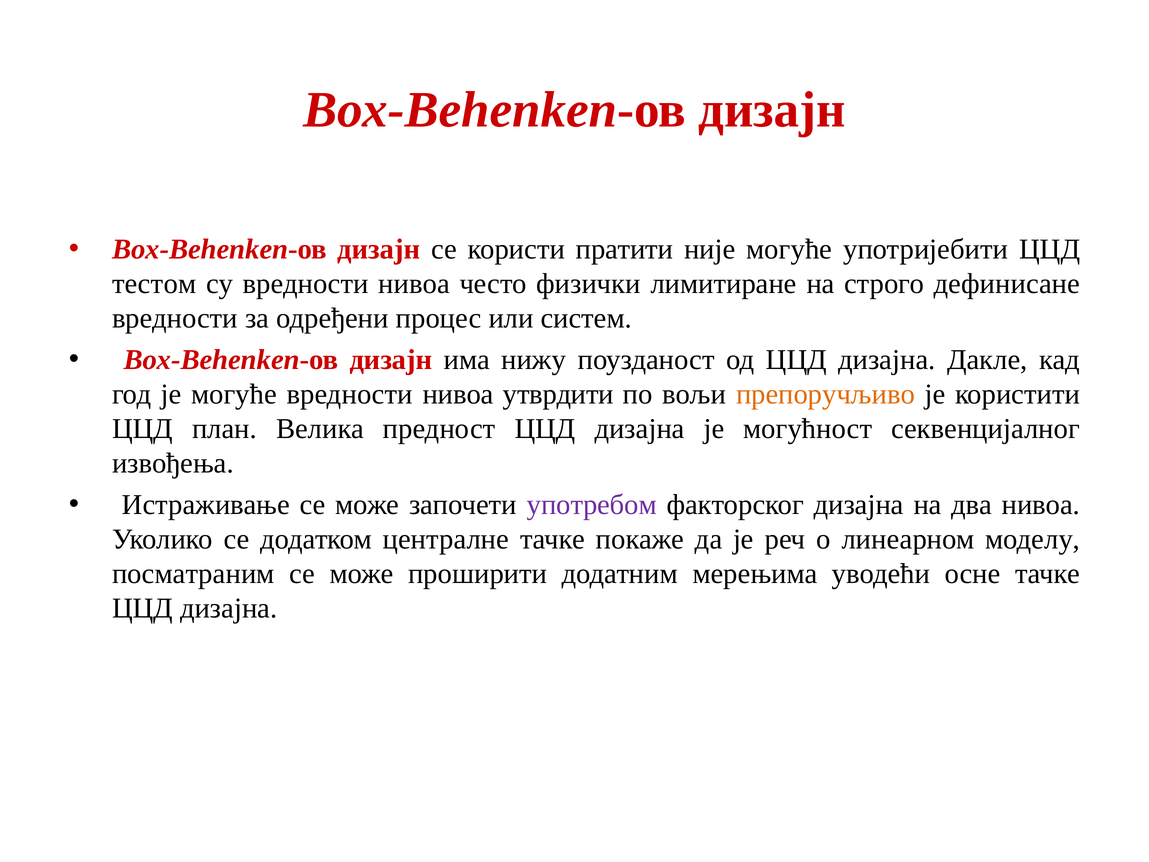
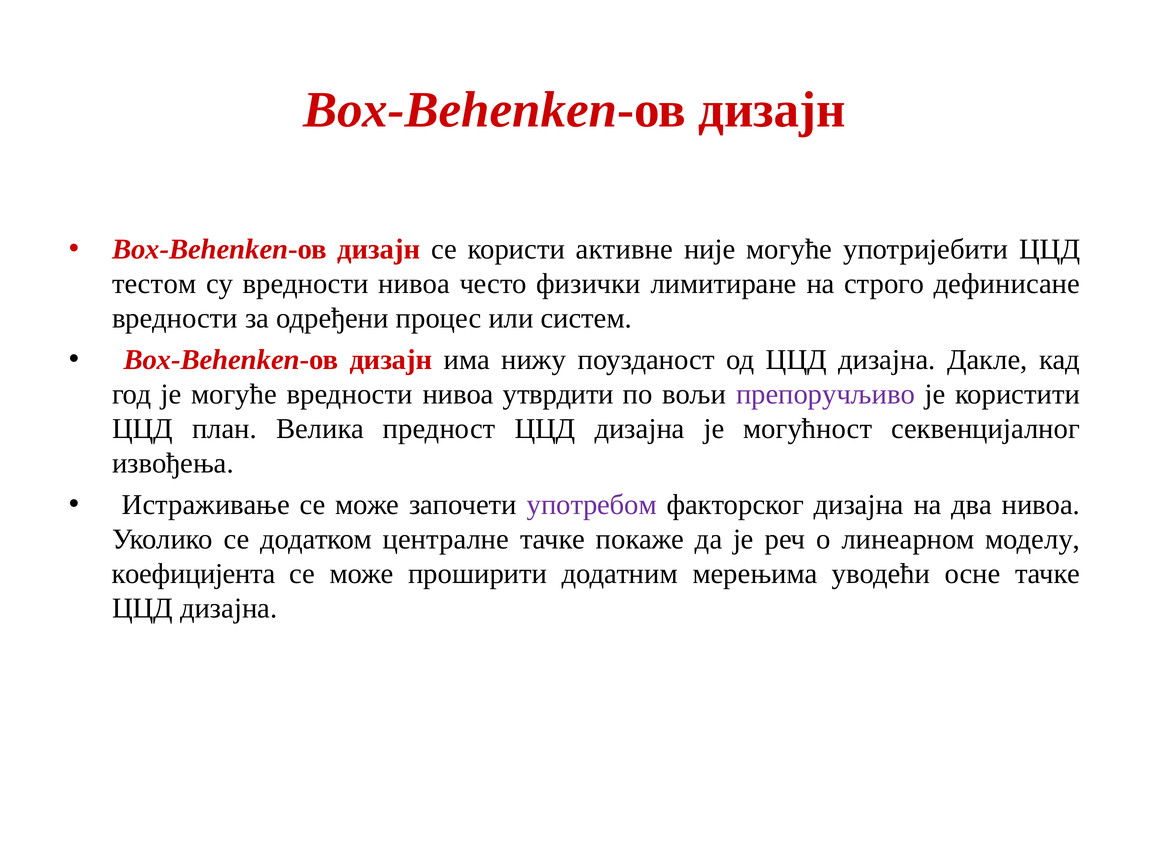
пратити: пратити -> активне (624, 249)
препоручљиво colour: orange -> purple (826, 394)
посматраним: посматраним -> коефицијента (193, 574)
